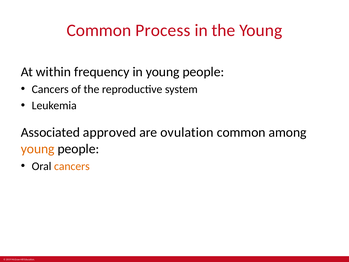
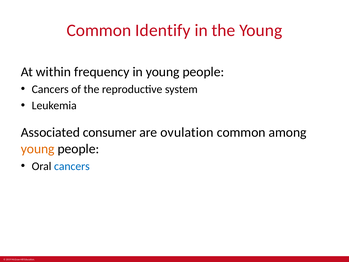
Process: Process -> Identify (163, 30)
approved: approved -> consumer (110, 132)
cancers colour: orange -> blue (72, 166)
